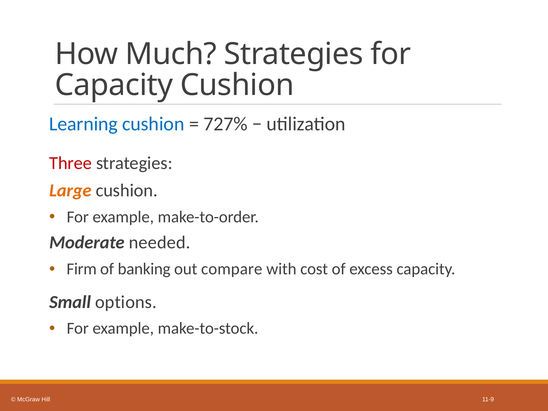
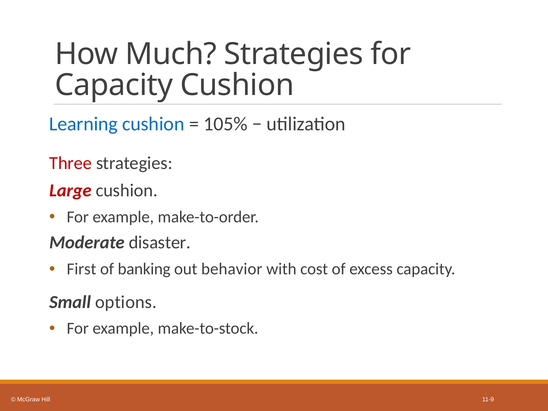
727%: 727% -> 105% (226, 124)
Large colour: orange -> red (70, 191)
needed: needed -> disaster (160, 243)
Firm: Firm -> First (82, 269)
compare: compare -> behavior (232, 269)
